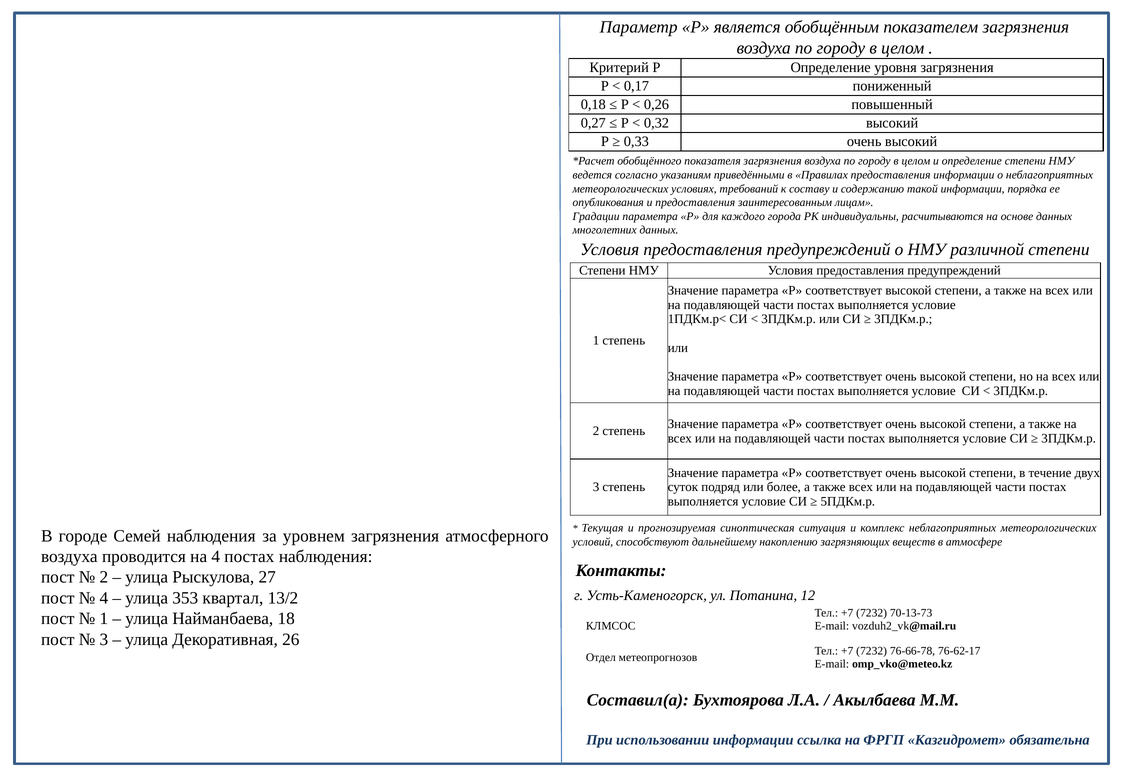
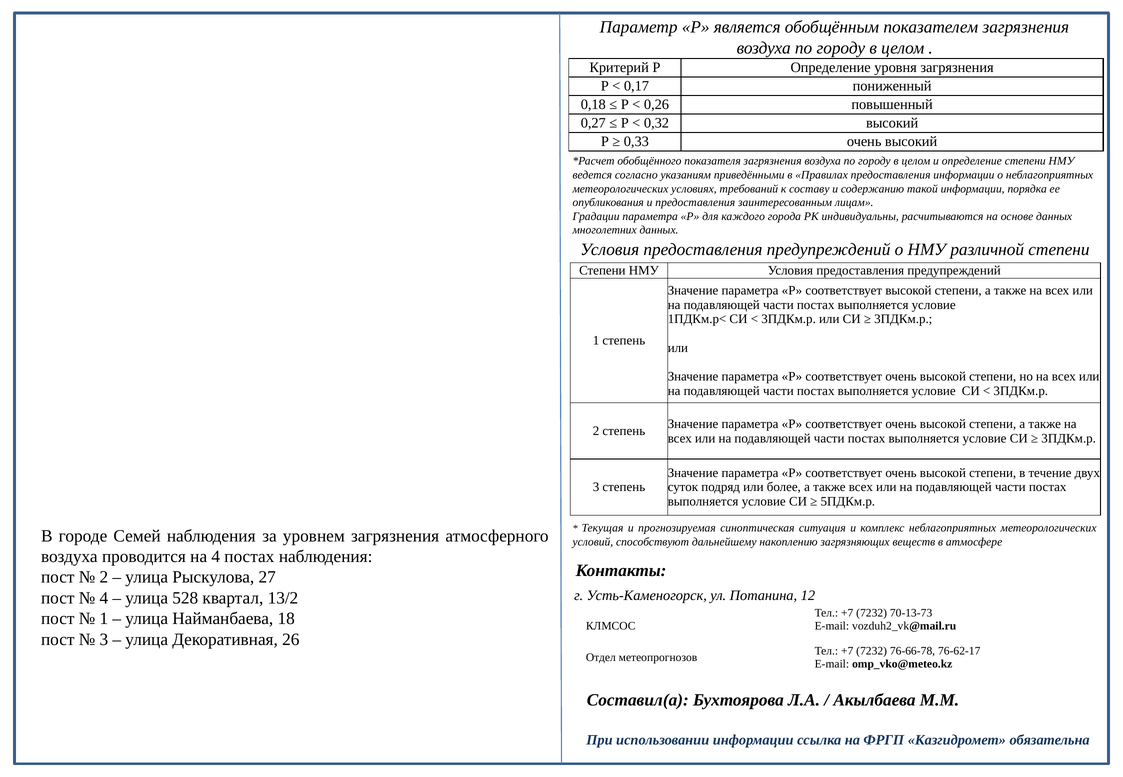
353: 353 -> 528 (185, 598)
